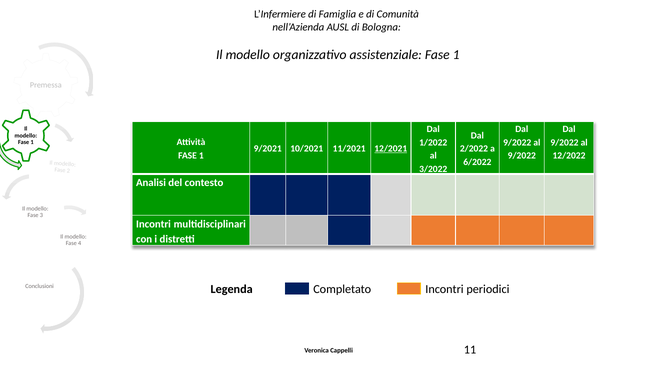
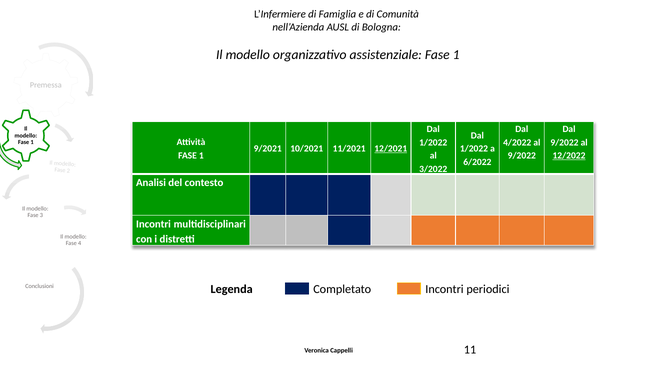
9/2022: 9/2022 -> 4/2022 (517, 142)
2/2022: 2/2022 -> 1/2022 (474, 149)
12/2022 underline: none -> present (569, 156)
